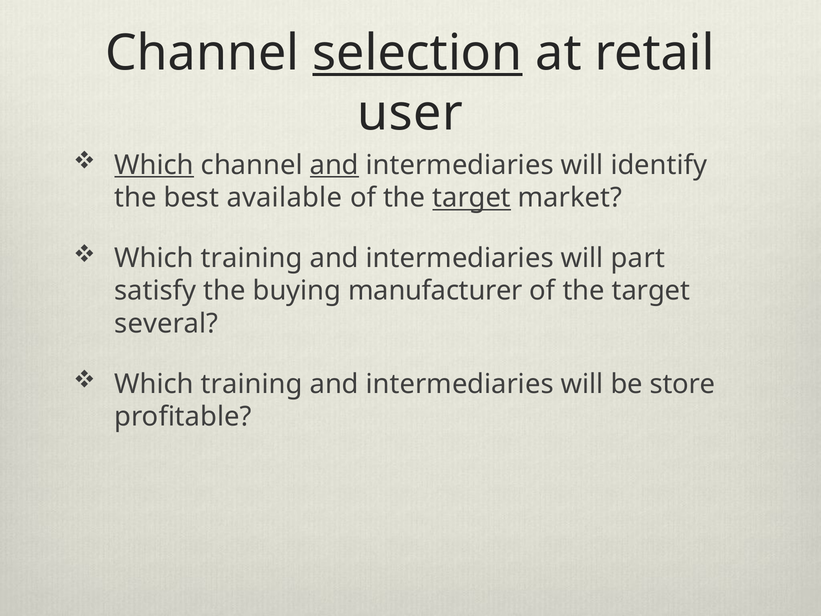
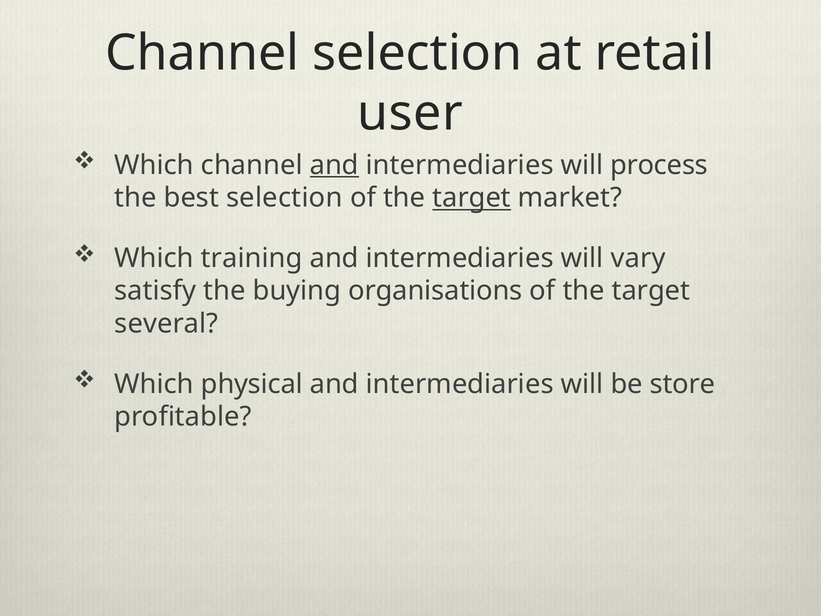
selection underline: present -> none (417, 53)
Which underline: present -> none (154, 165)
identify: identify -> process (659, 165)
best available: available -> selection (284, 198)
part: part -> vary (638, 258)
manufacturer: manufacturer -> organisations (435, 291)
training: training -> physical (252, 384)
